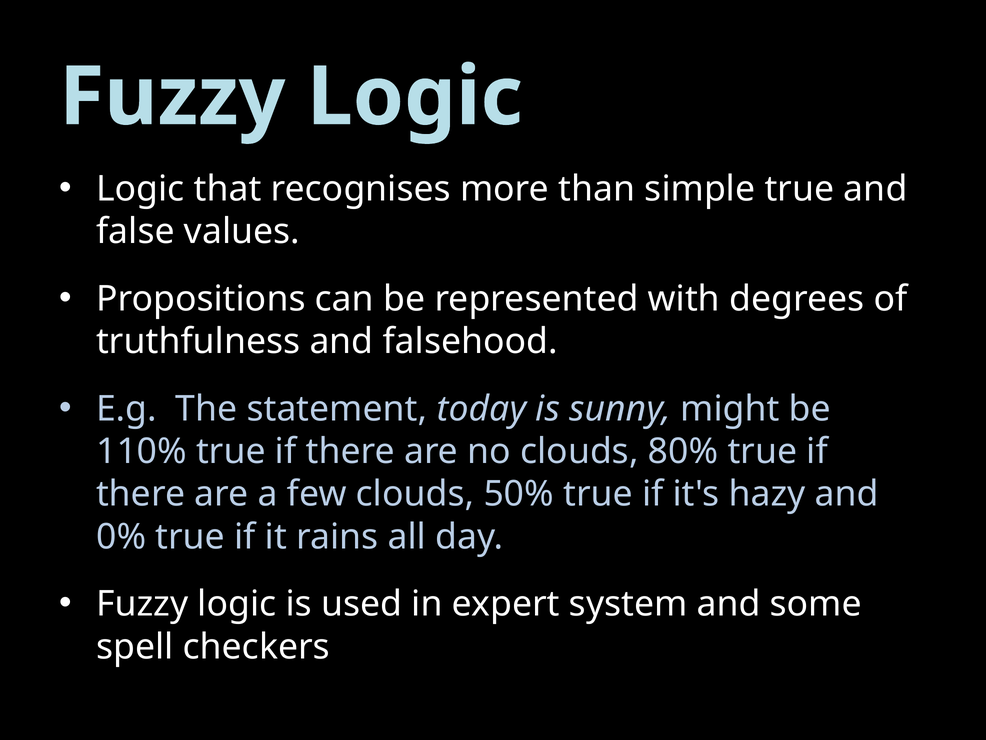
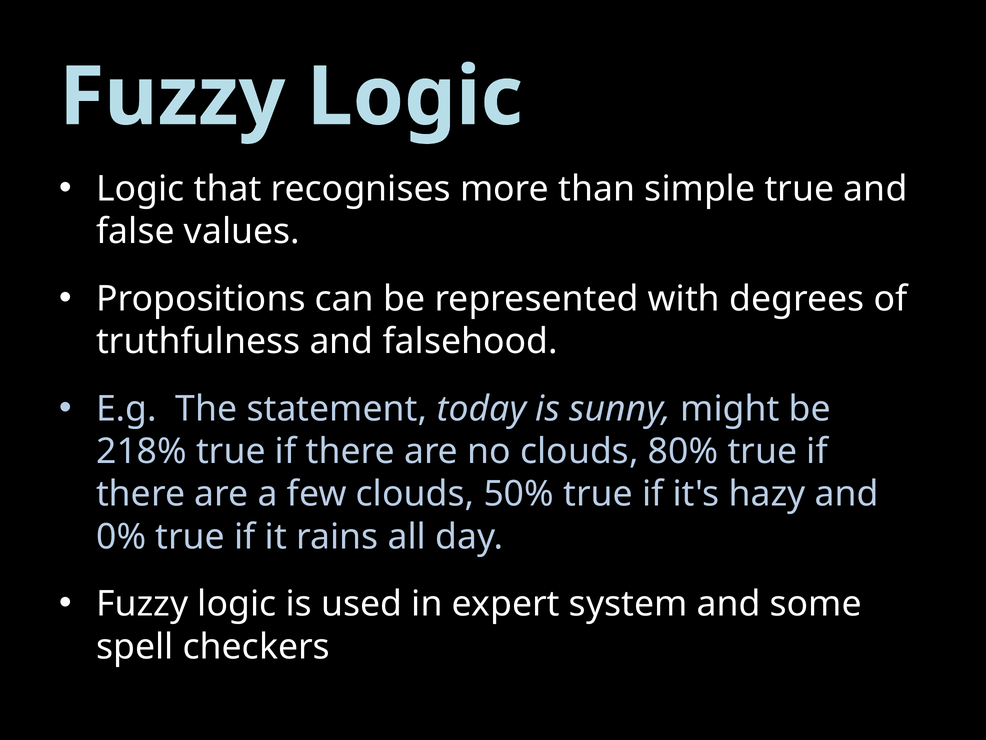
110%: 110% -> 218% (141, 451)
